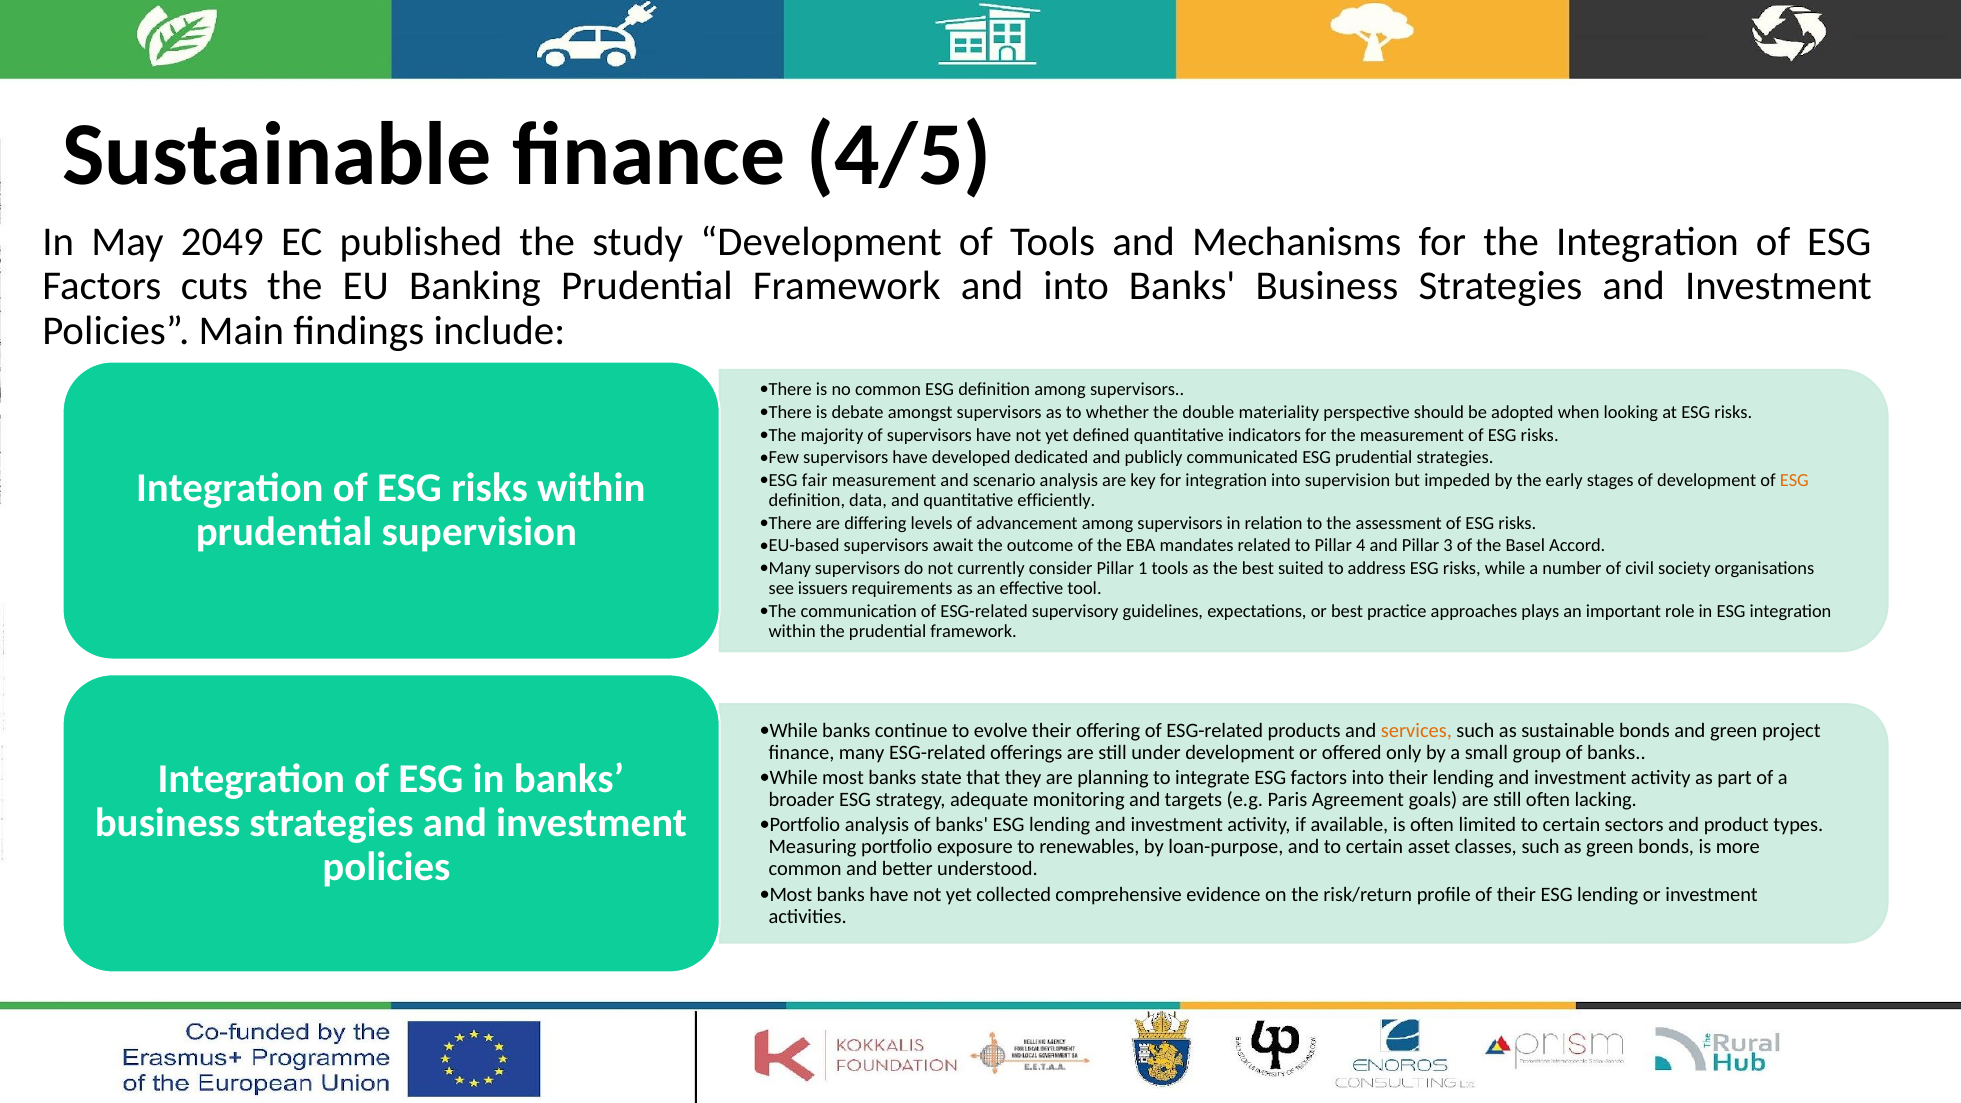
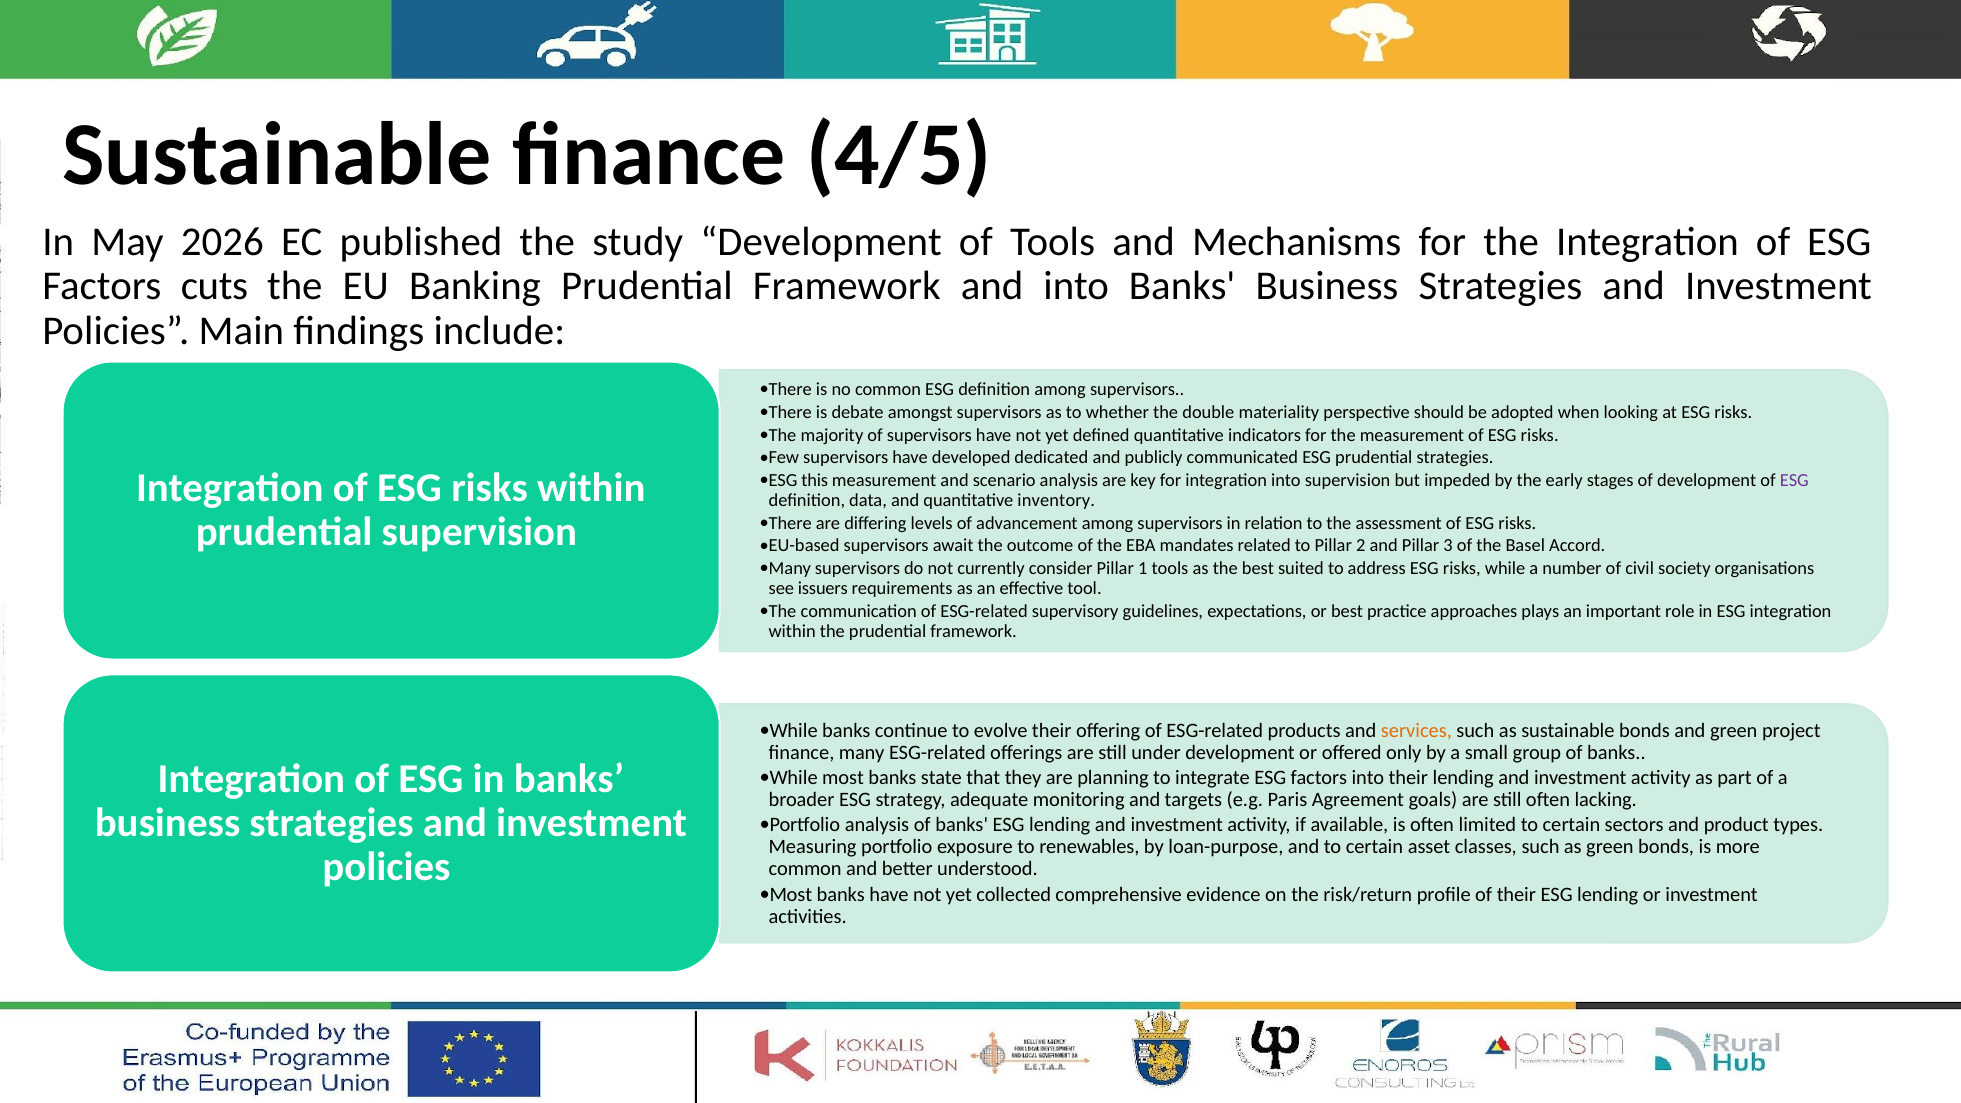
2049: 2049 -> 2026 (222, 242)
fair: fair -> this (815, 481)
ESG colour: orange -> purple (1794, 481)
efficiently: efficiently -> inventory (1056, 501)
4: 4 -> 2 (1361, 546)
